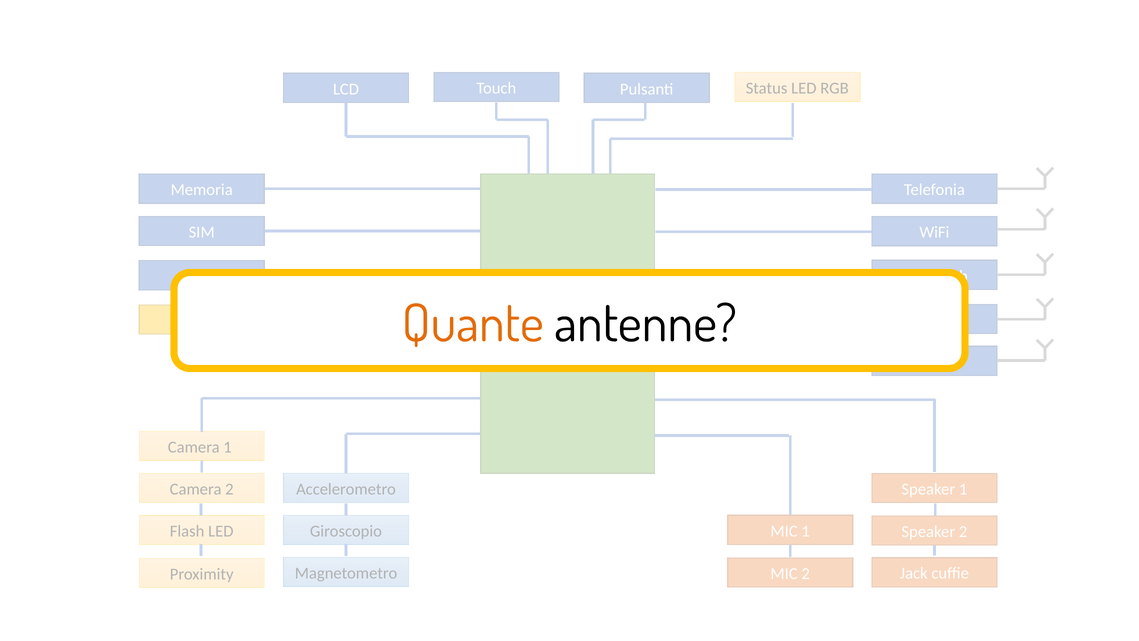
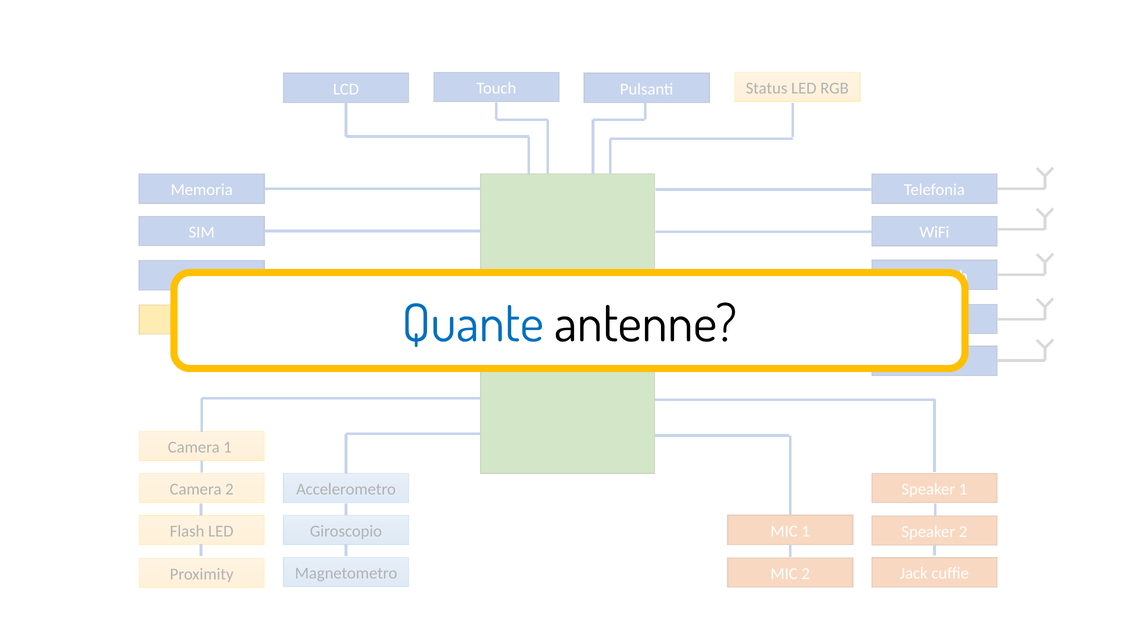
Quante colour: orange -> blue (473, 324)
